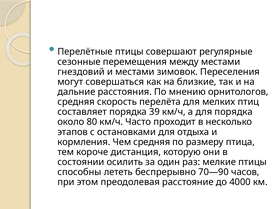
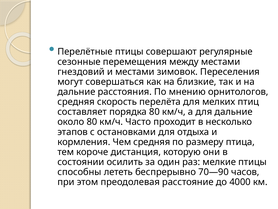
порядка 39: 39 -> 80 (154, 112)
для порядка: порядка -> дальние (234, 112)
